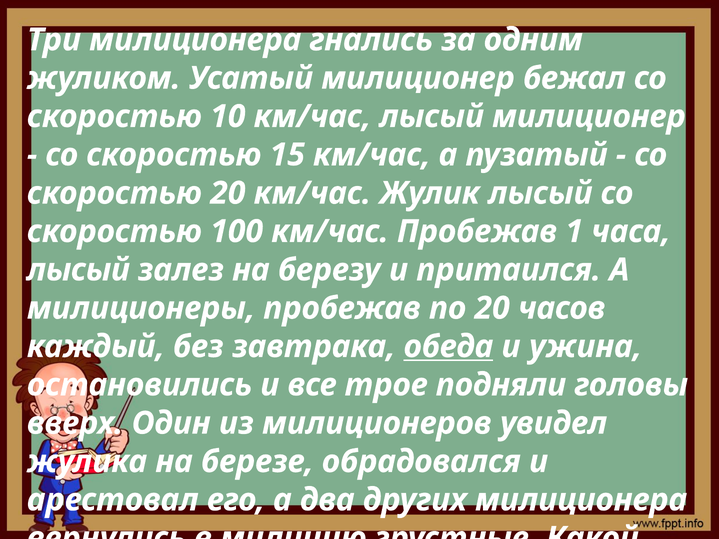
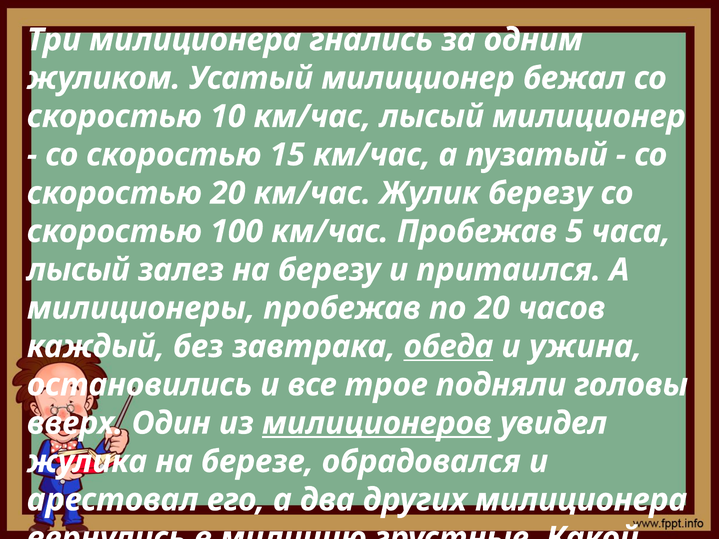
Жулик лысый: лысый -> березу (540, 193)
1: 1 -> 5 (574, 232)
милиционеров underline: none -> present (377, 423)
